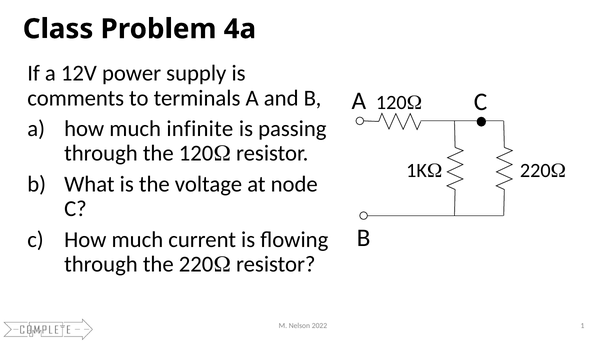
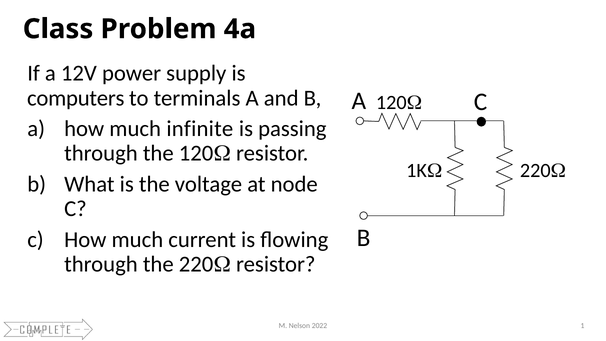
comments: comments -> computers (76, 98)
